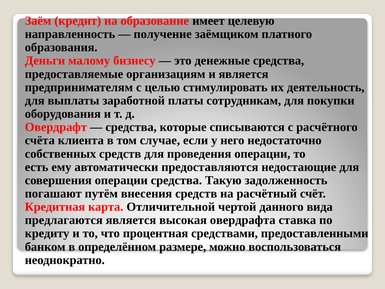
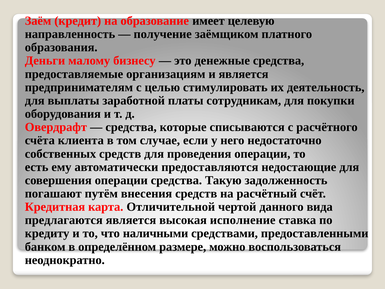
овердрафта: овердрафта -> исполнение (243, 220)
процентная: процентная -> наличными (156, 233)
